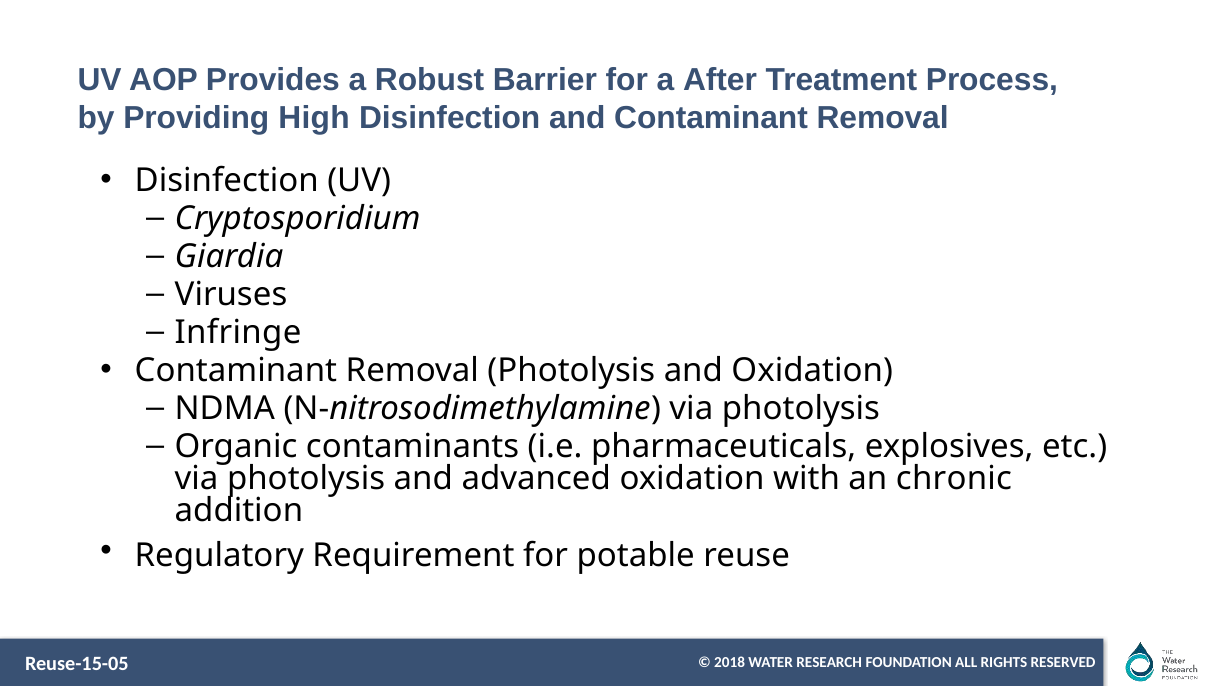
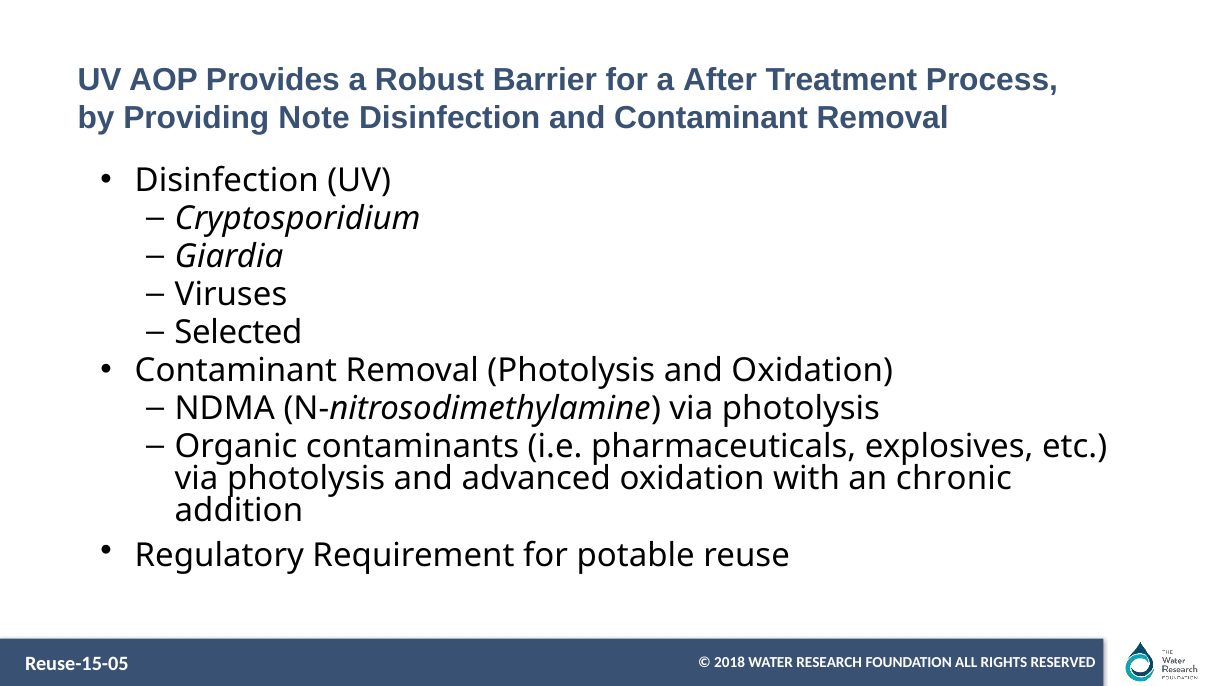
High: High -> Note (314, 118)
Infringe: Infringe -> Selected (238, 332)
